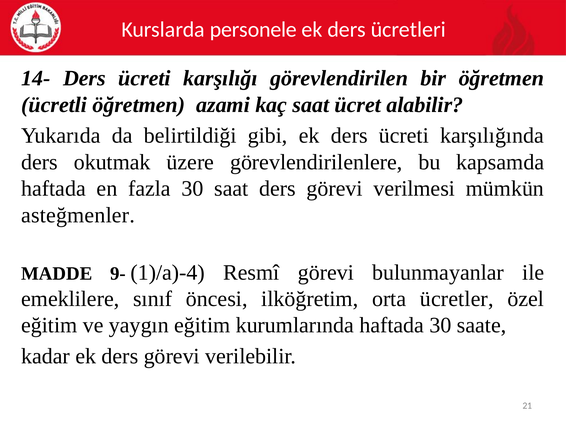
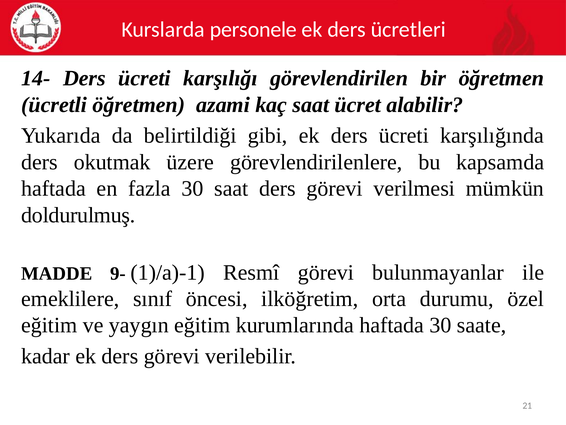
asteğmenler: asteğmenler -> doldurulmuş (78, 215)
1)/a)-4: 1)/a)-4 -> 1)/a)-1 (168, 272)
ücretler: ücretler -> durumu (457, 299)
